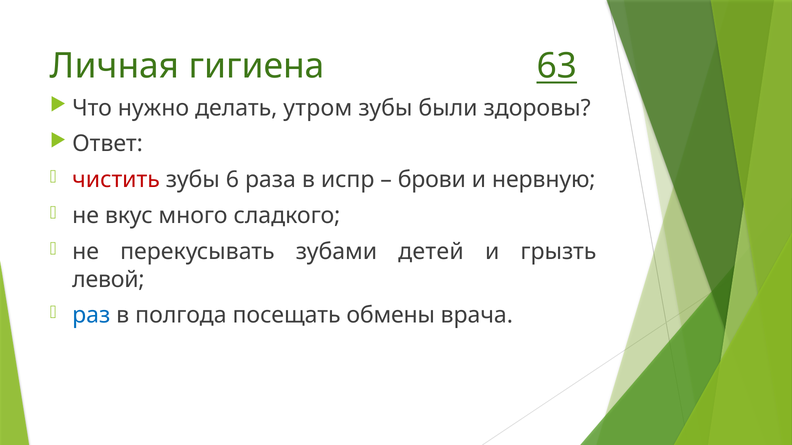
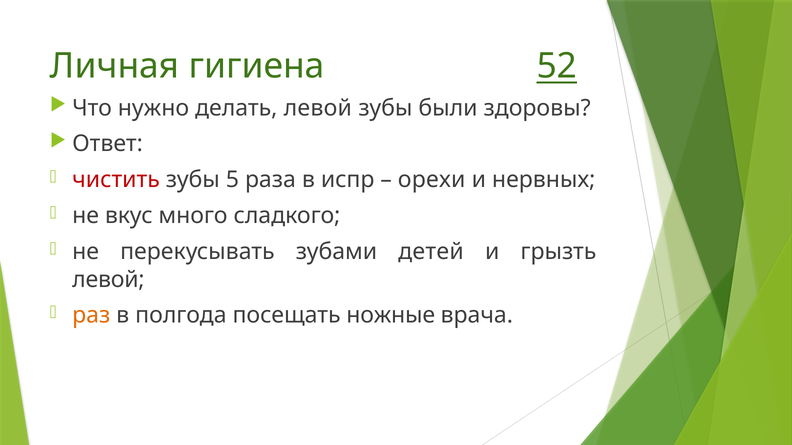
63: 63 -> 52 (557, 66)
делать утром: утром -> левой (318, 108)
6: 6 -> 5 (232, 180)
брови: брови -> орехи (432, 180)
нервную: нервную -> нервных (544, 180)
раз colour: blue -> orange (91, 316)
обмены: обмены -> ножные (391, 316)
